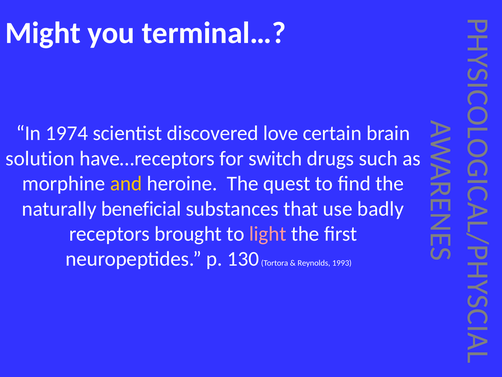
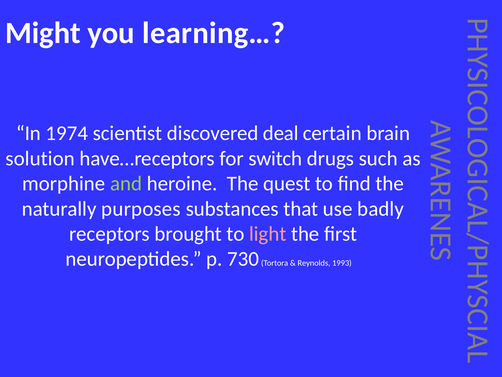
terminal…: terminal… -> learning… (214, 33)
love: love -> deal (281, 133)
and colour: yellow -> light green (126, 183)
beneficial: beneficial -> purposes (141, 209)
130: 130 -> 730 (243, 259)
